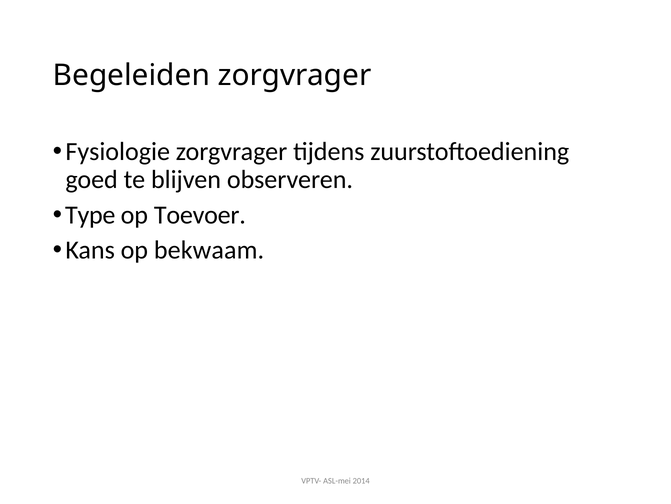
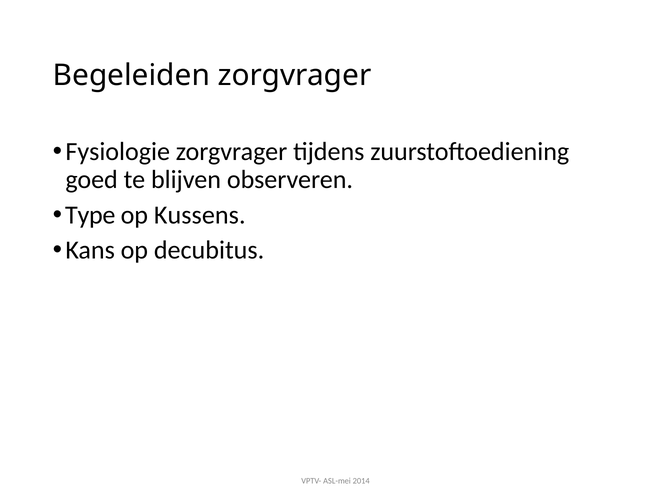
Toevoer: Toevoer -> Kussens (200, 215)
bekwaam: bekwaam -> decubitus (209, 250)
